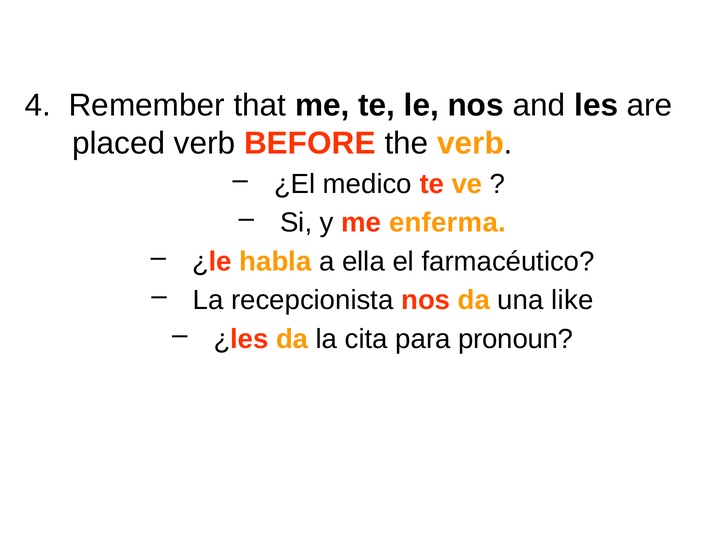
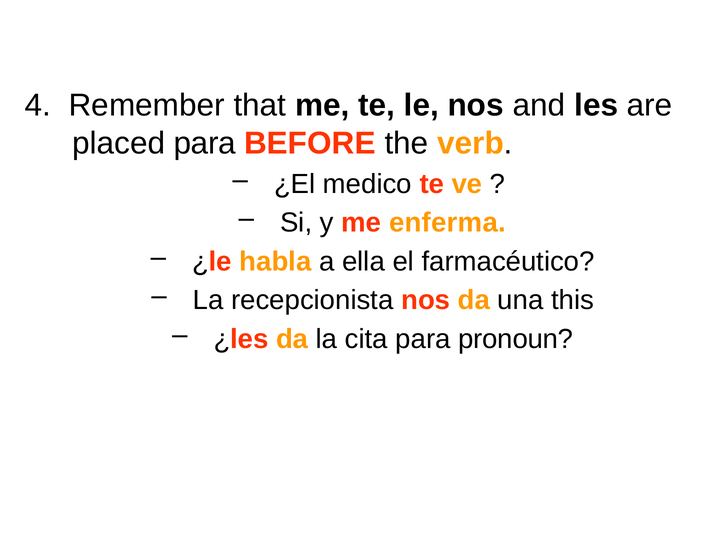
placed verb: verb -> para (205, 143)
like: like -> this (573, 300)
